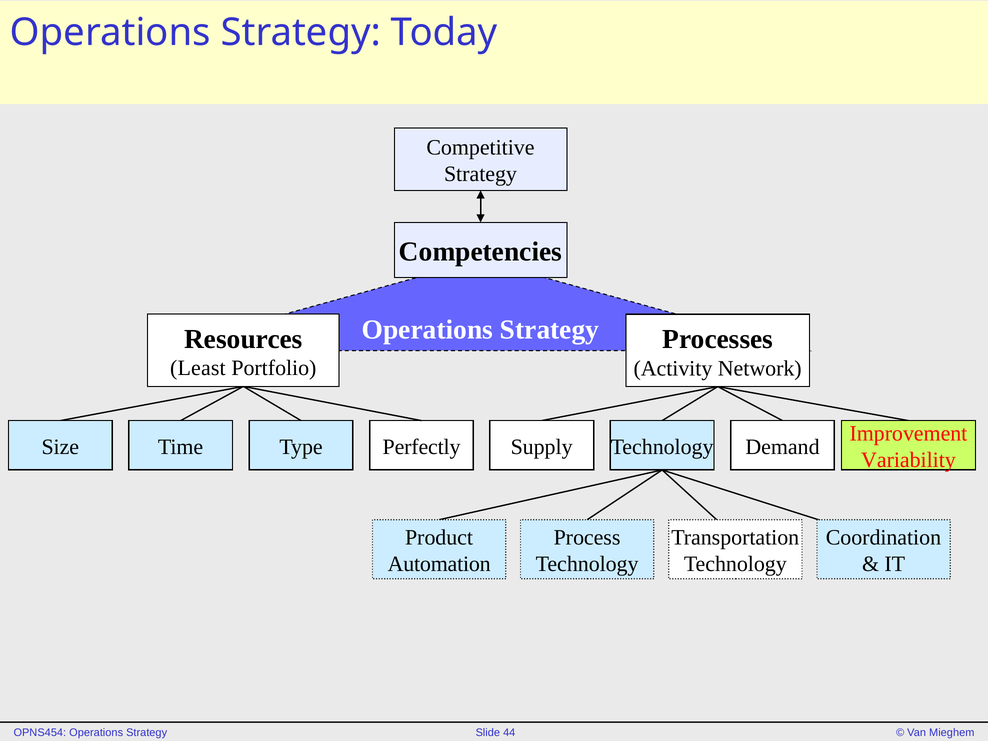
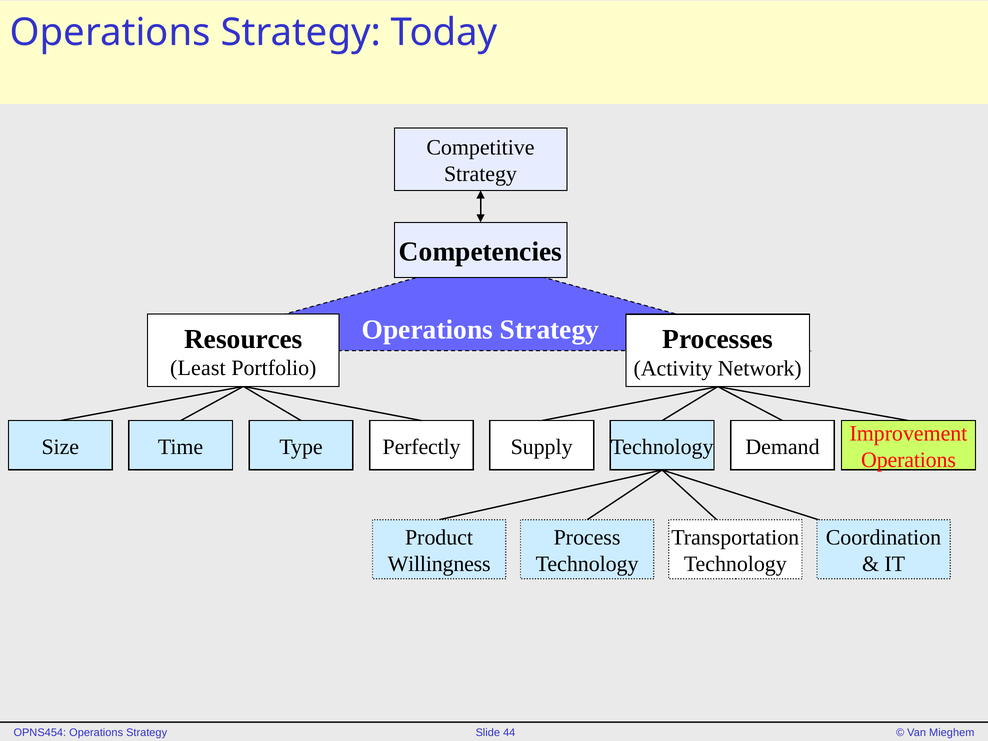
Variability: Variability -> Operations (909, 460)
Automation: Automation -> Willingness (439, 564)
